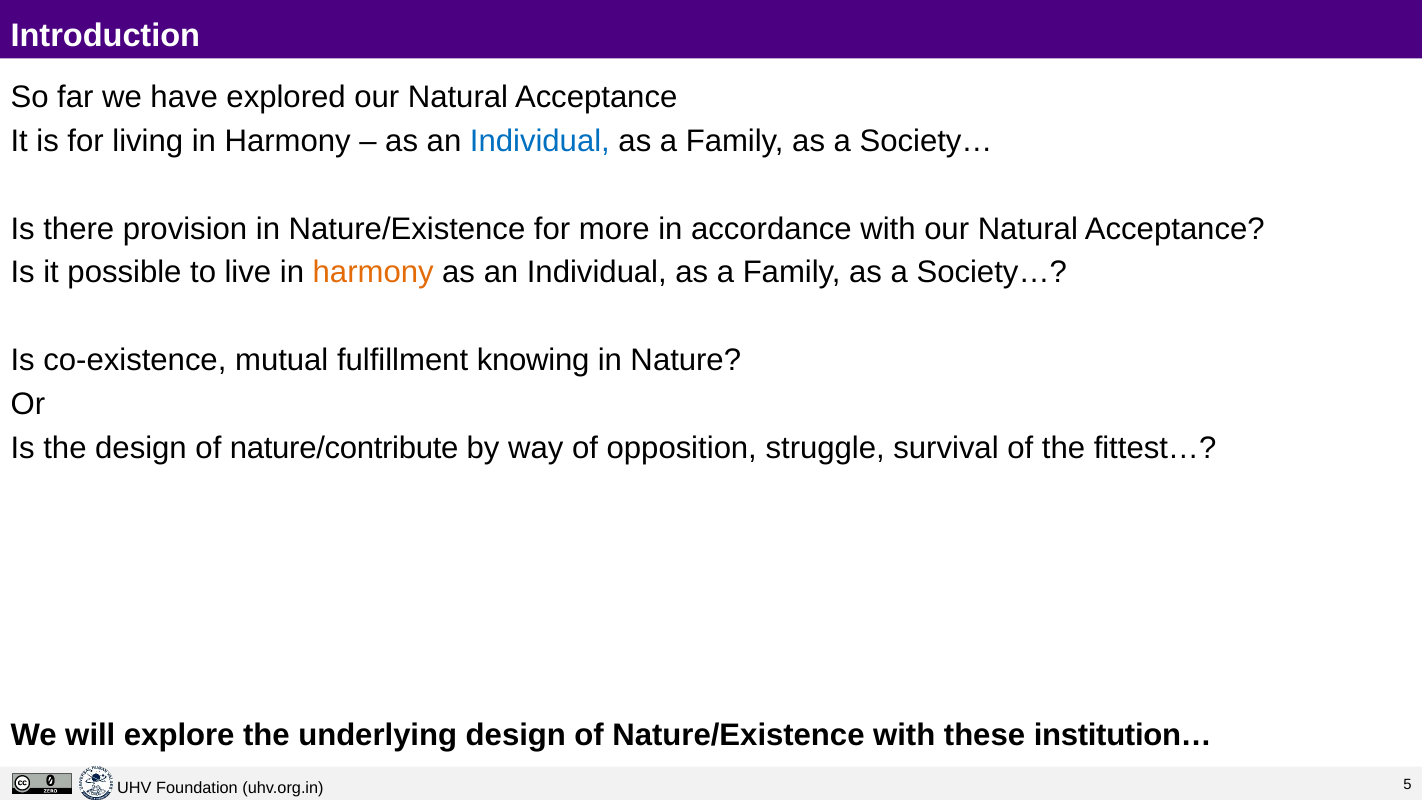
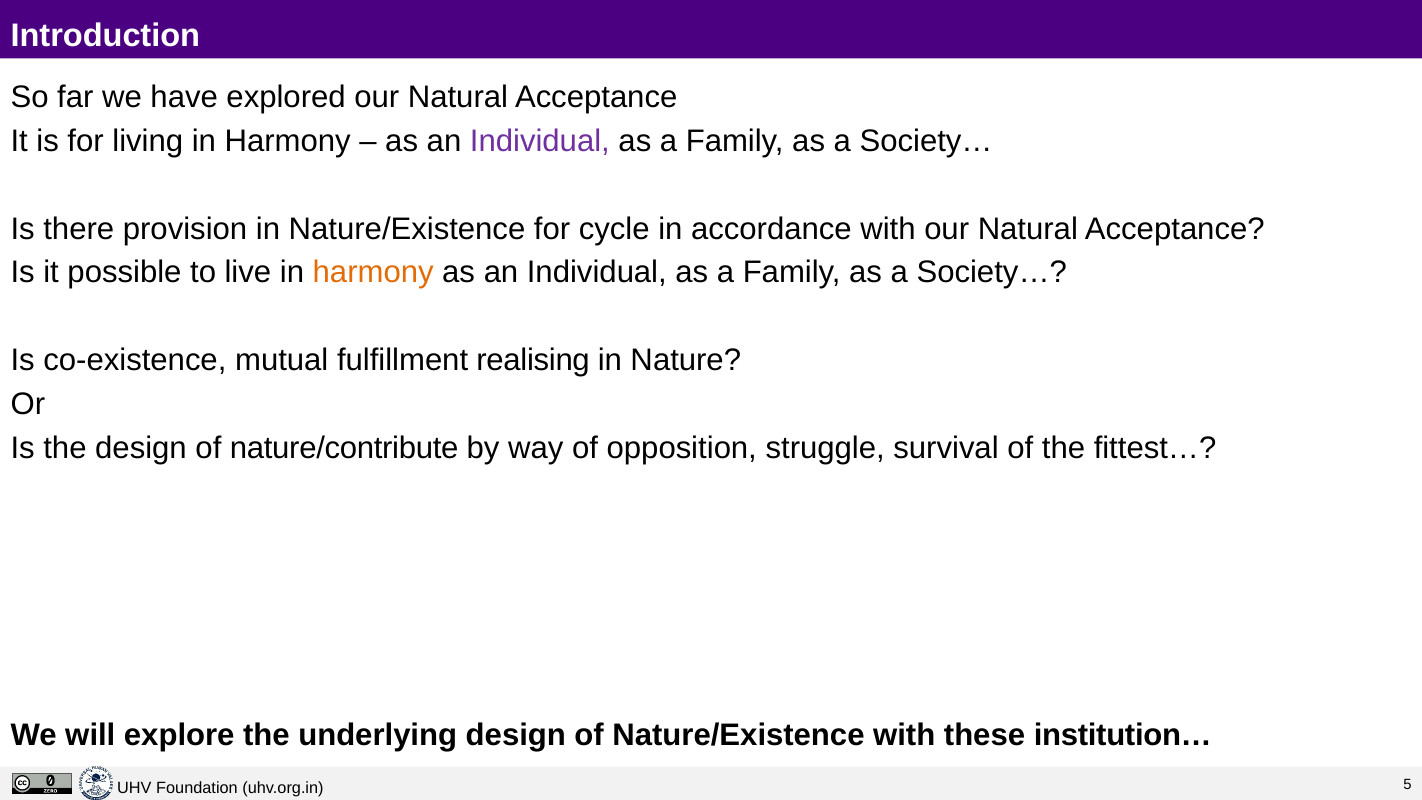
Individual colour: blue -> purple (540, 141)
more: more -> cycle (614, 229)
knowing: knowing -> realising (533, 360)
